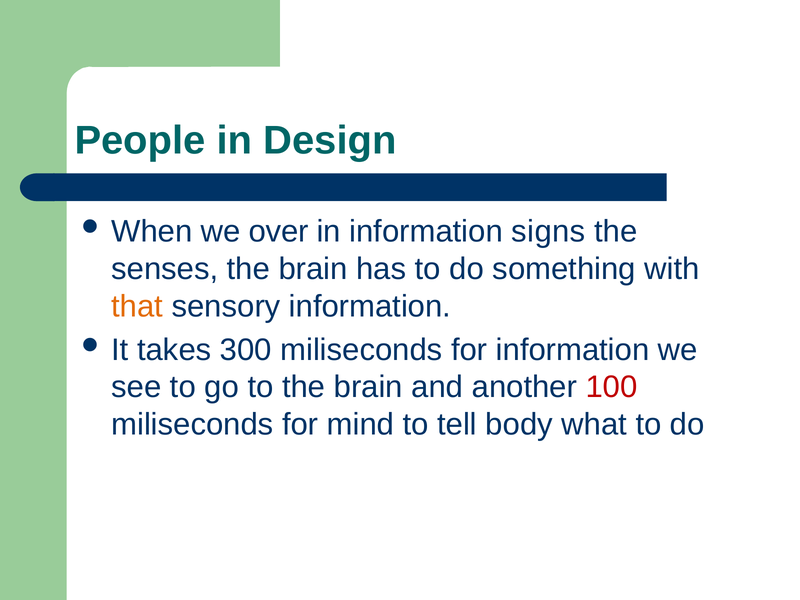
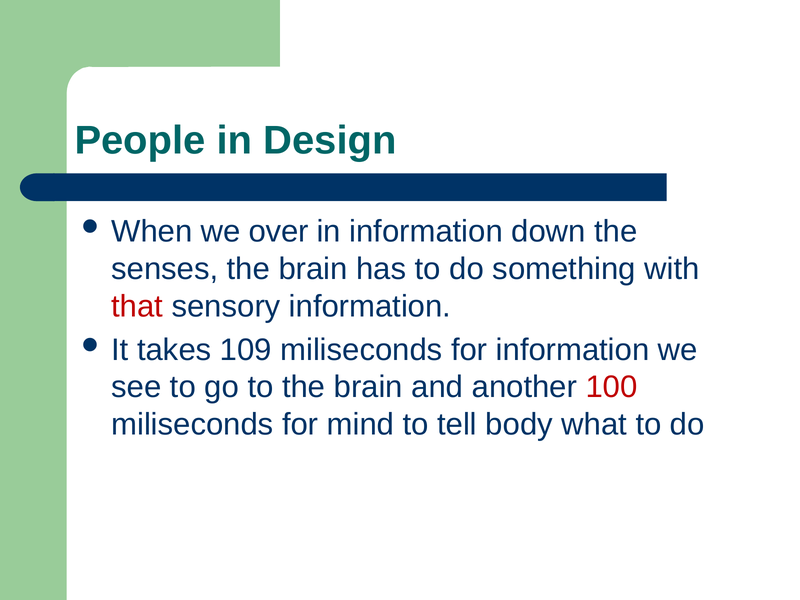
signs: signs -> down (549, 232)
that colour: orange -> red (137, 306)
300: 300 -> 109 (246, 350)
